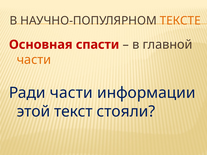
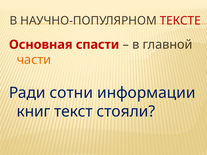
ТЕКСТЕ colour: orange -> red (180, 21)
Ради части: части -> сотни (71, 93)
этой: этой -> книг (33, 112)
